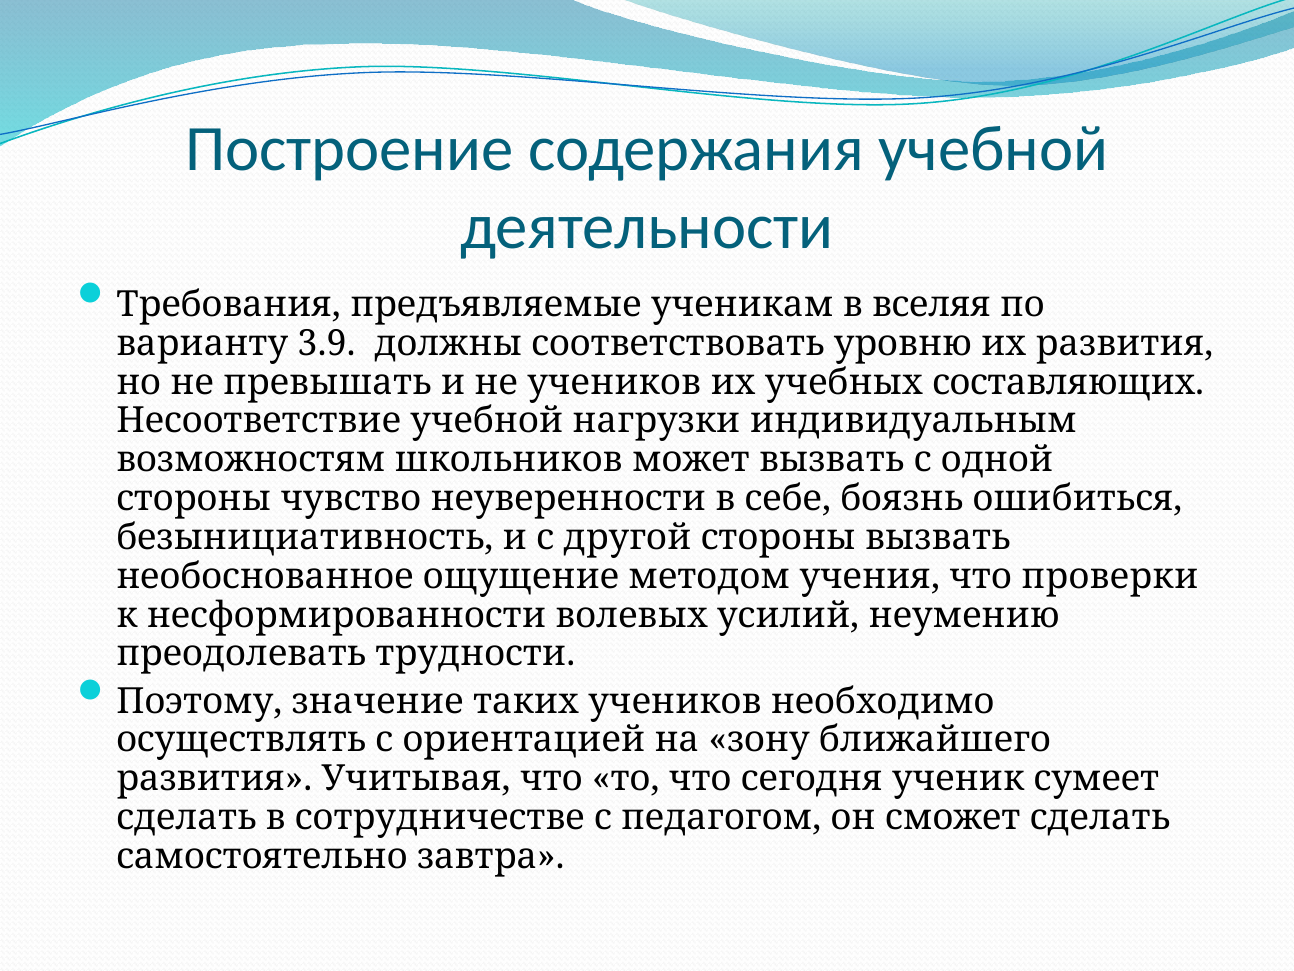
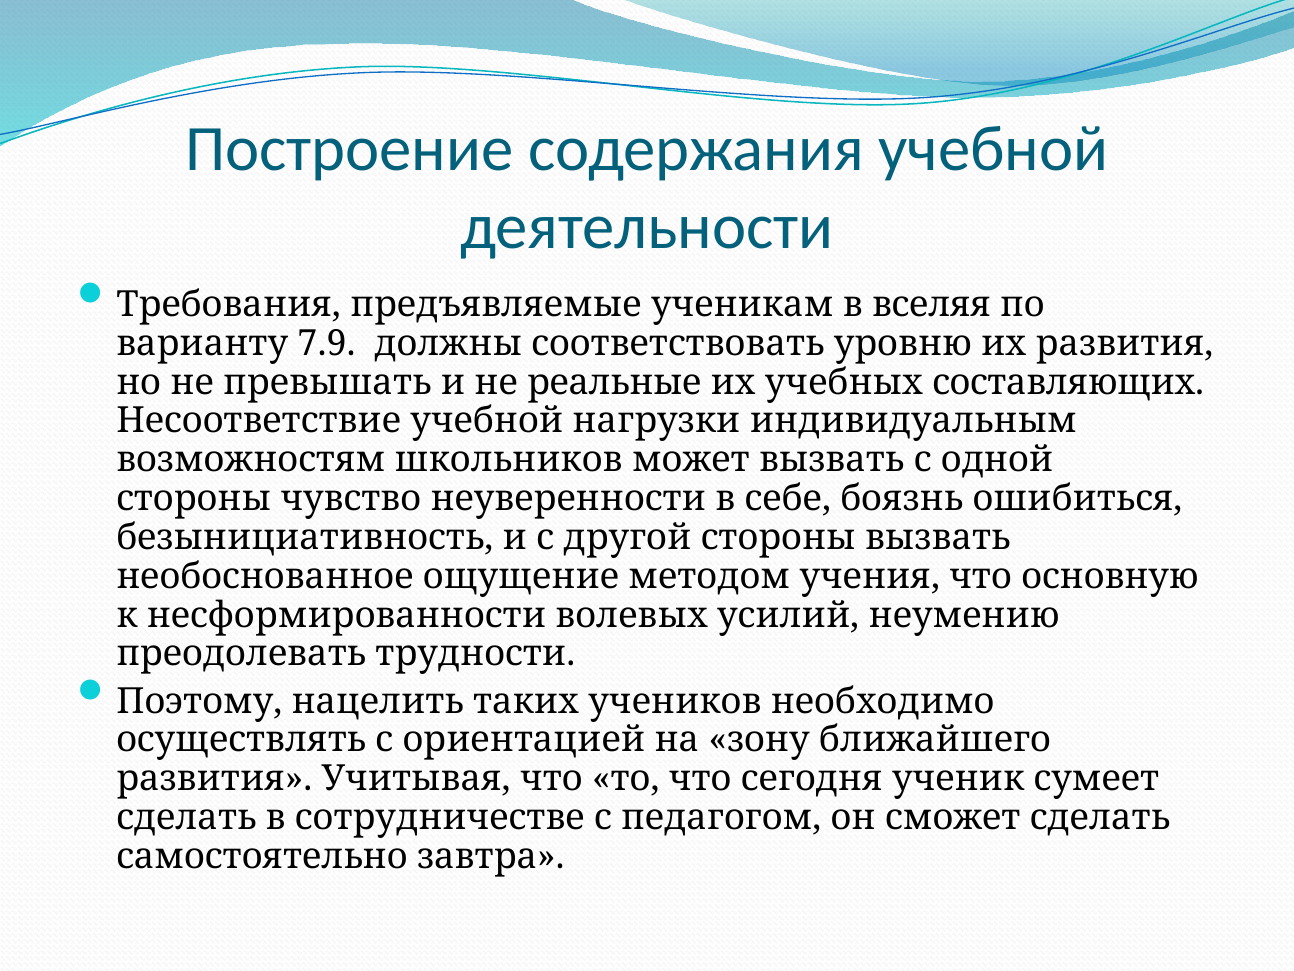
3.9: 3.9 -> 7.9 (327, 343)
не учеников: учеников -> реальные (614, 382)
проверки: проверки -> основную (1110, 576)
значение: значение -> нацелить (378, 701)
